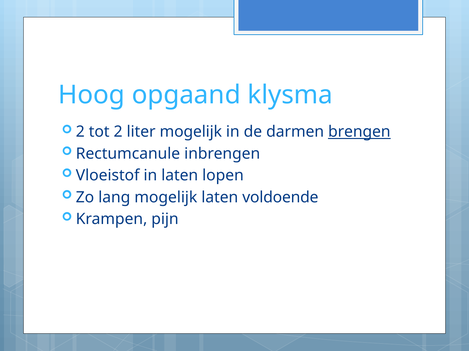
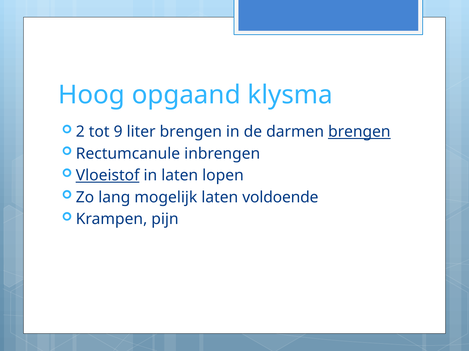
tot 2: 2 -> 9 (118, 132)
liter mogelijk: mogelijk -> brengen (191, 132)
Vloeistof underline: none -> present (108, 176)
